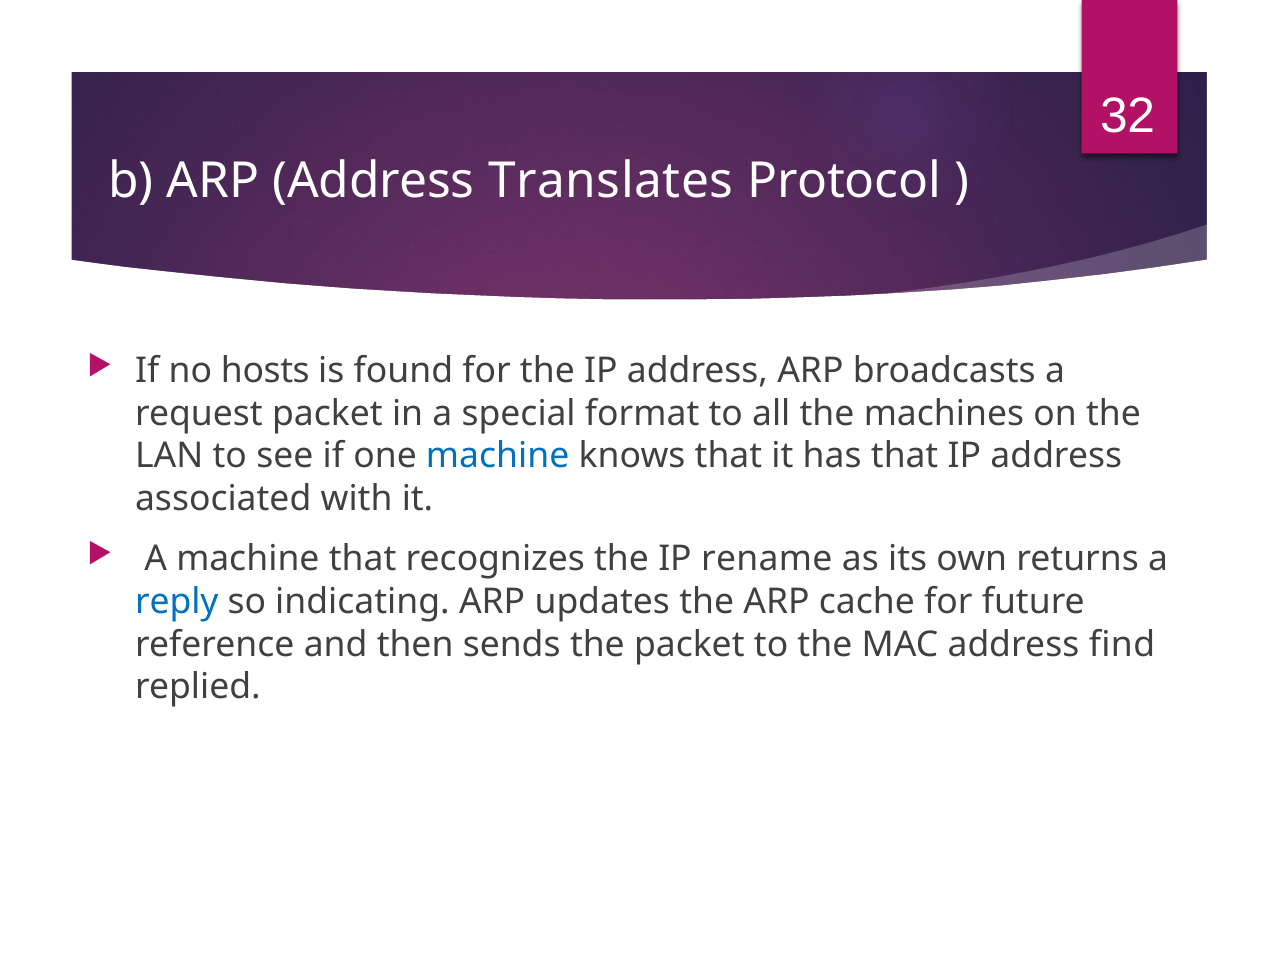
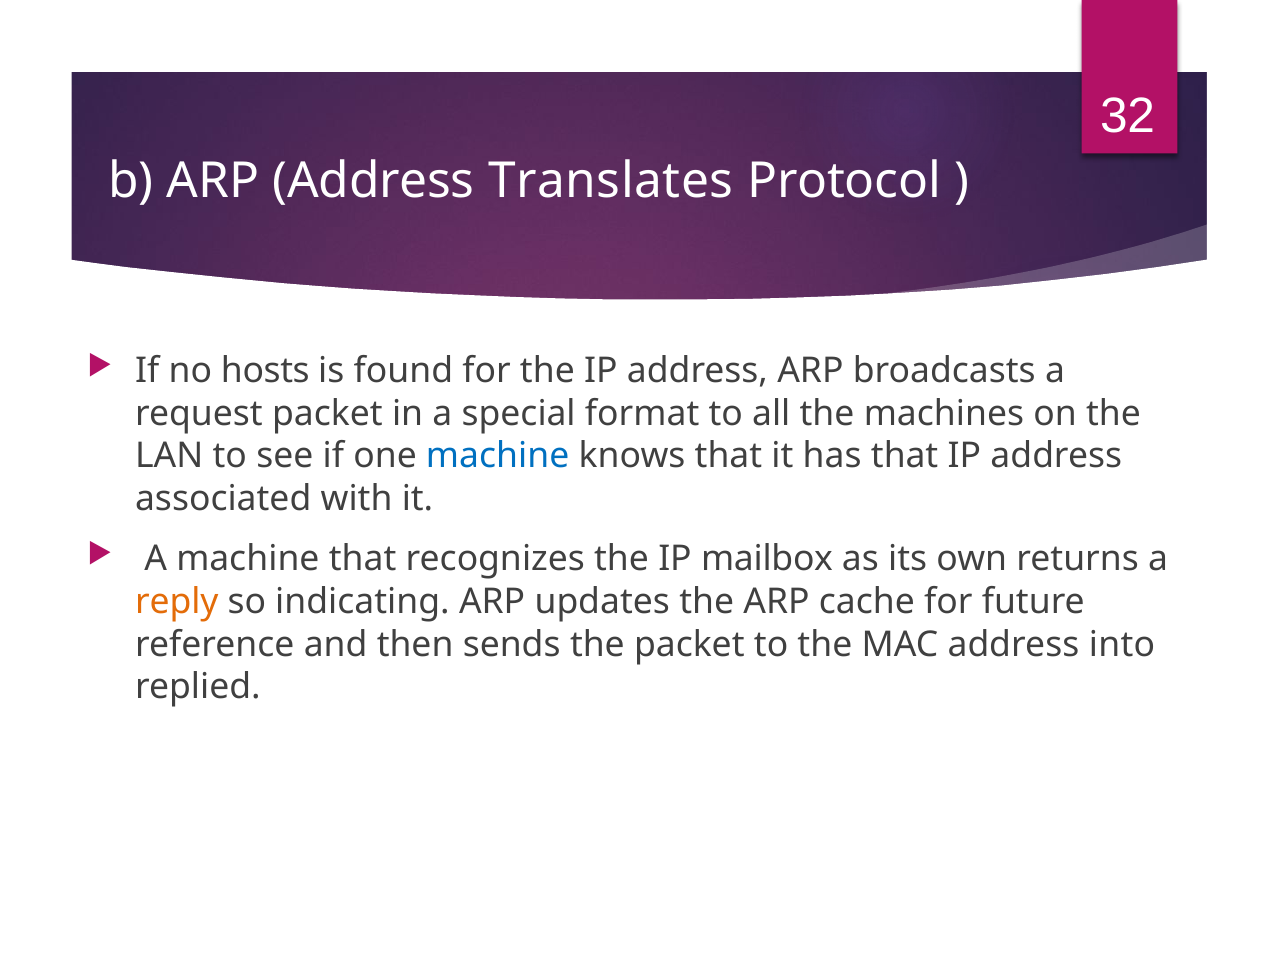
rename: rename -> mailbox (767, 559)
reply colour: blue -> orange (177, 602)
find: find -> into (1122, 644)
